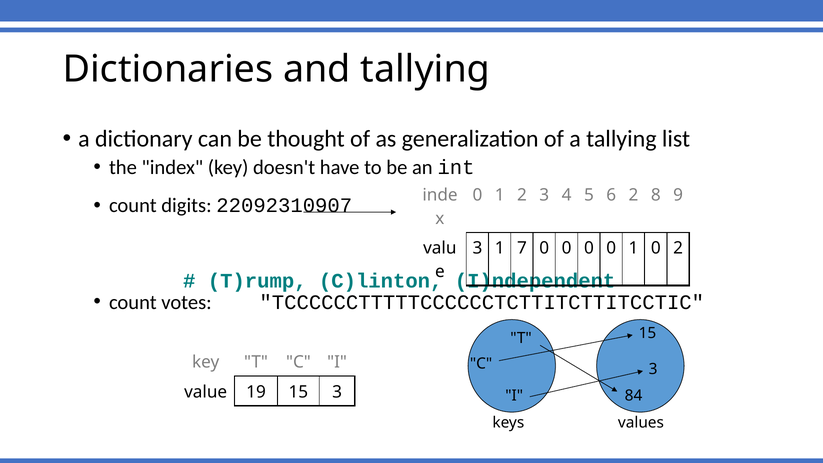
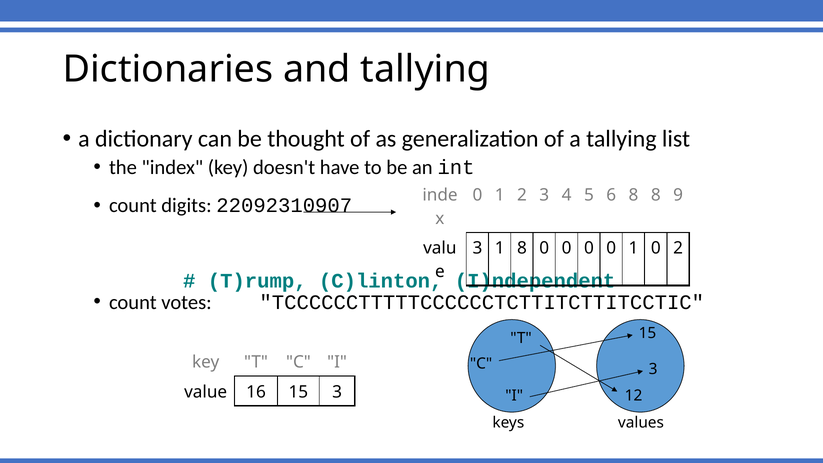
6 2: 2 -> 8 (633, 195)
1 7: 7 -> 8 (522, 248)
19: 19 -> 16 (256, 392)
84: 84 -> 12 (634, 396)
